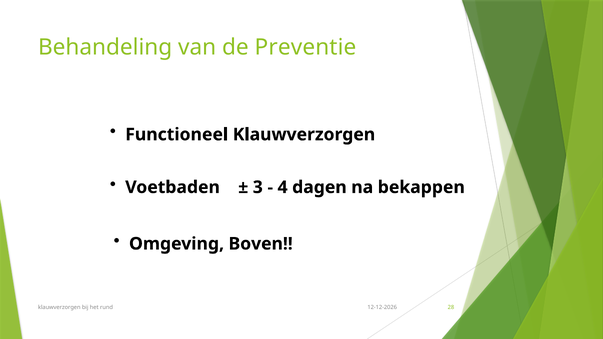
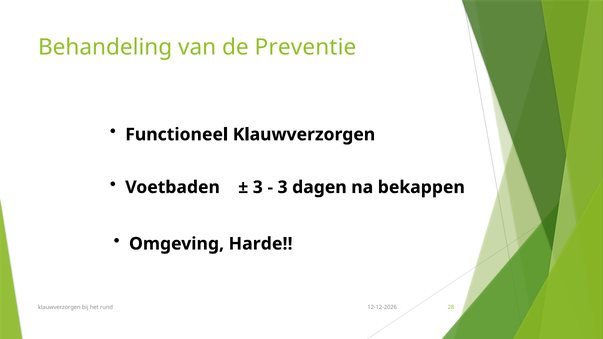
4: 4 -> 3 (283, 187)
Boven: Boven -> Harde (261, 244)
